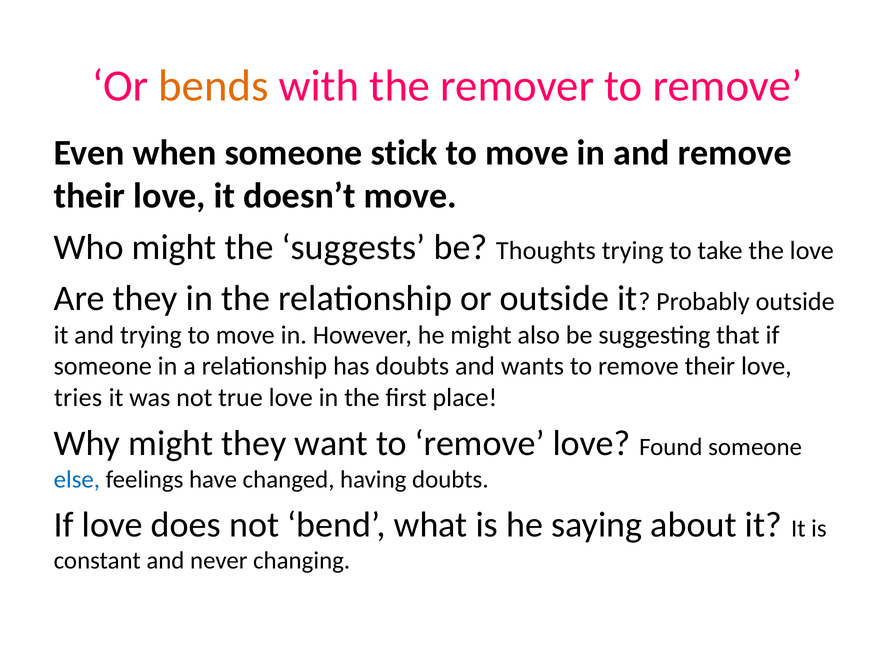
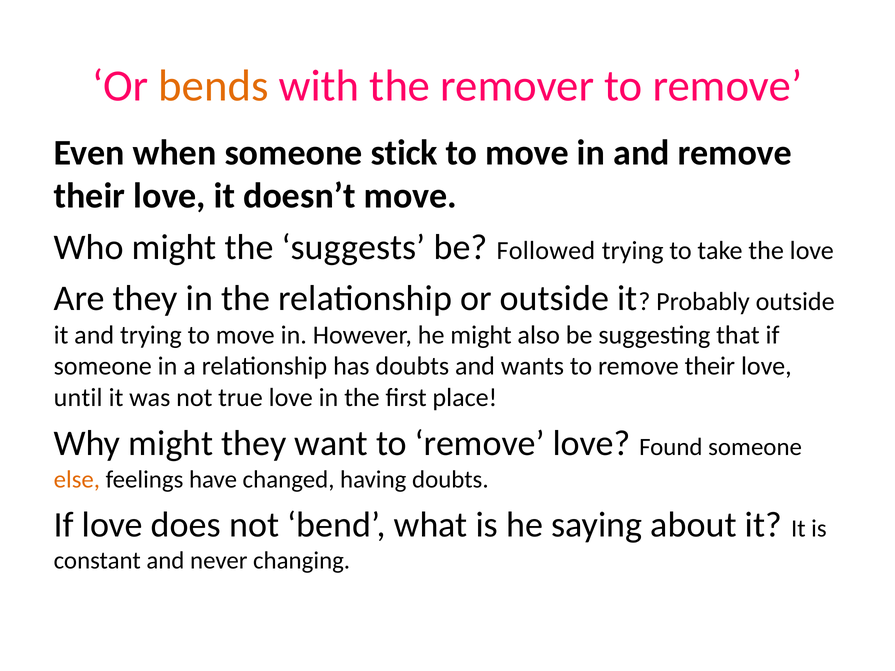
Thoughts: Thoughts -> Followed (546, 251)
tries: tries -> until (78, 398)
else colour: blue -> orange (77, 480)
